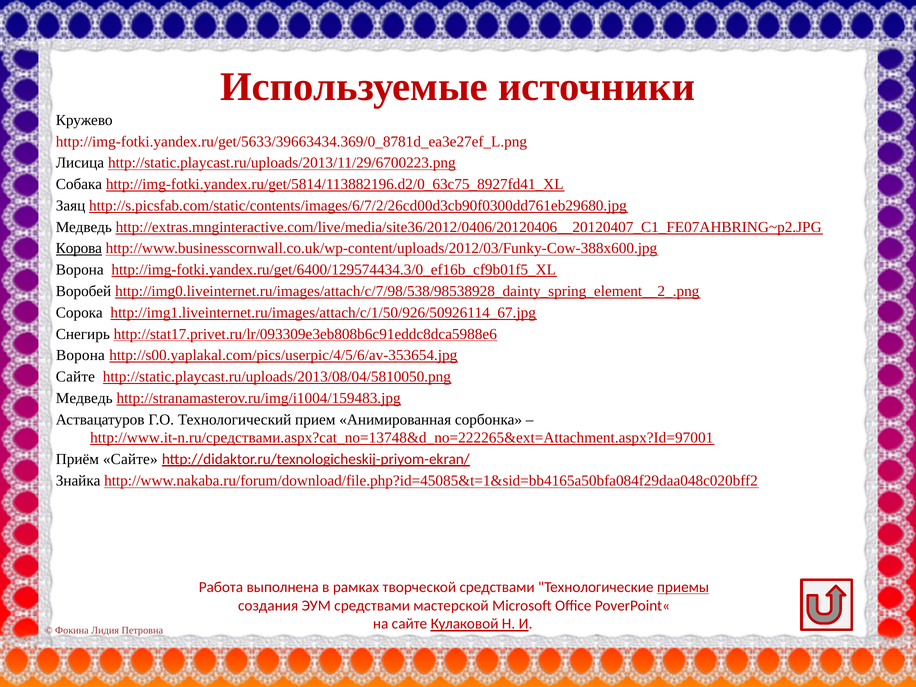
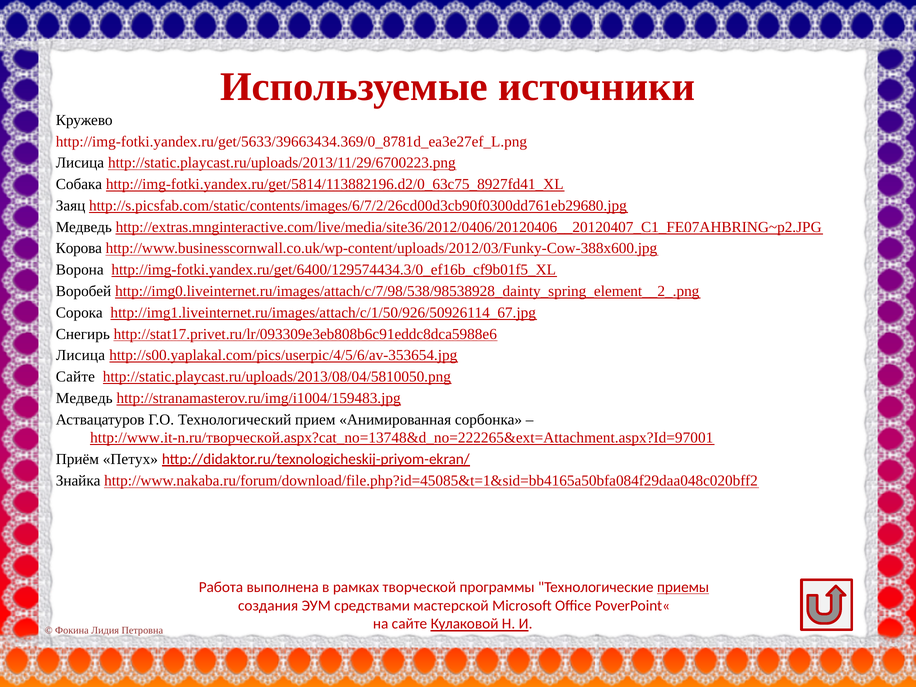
Корова underline: present -> none (79, 248)
Ворона: Ворона -> Лисица (80, 355)
http://www.it-n.ru/средствами.aspx?cat_no=13748&d_no=222265&ext=Attachment.aspx?Id=97001: http://www.it-n.ru/средствами.aspx?cat_no=13748&d_no=222265&ext=Attachment.aspx?Id=97001 -> http://www.it-n.ru/творческой.aspx?cat_no=13748&d_no=222265&ext=Attachment.aspx?Id=97001 (402, 438)
Приём Сайте: Сайте -> Петух (130, 459)
творческой средствами: средствами -> программы (497, 587)
